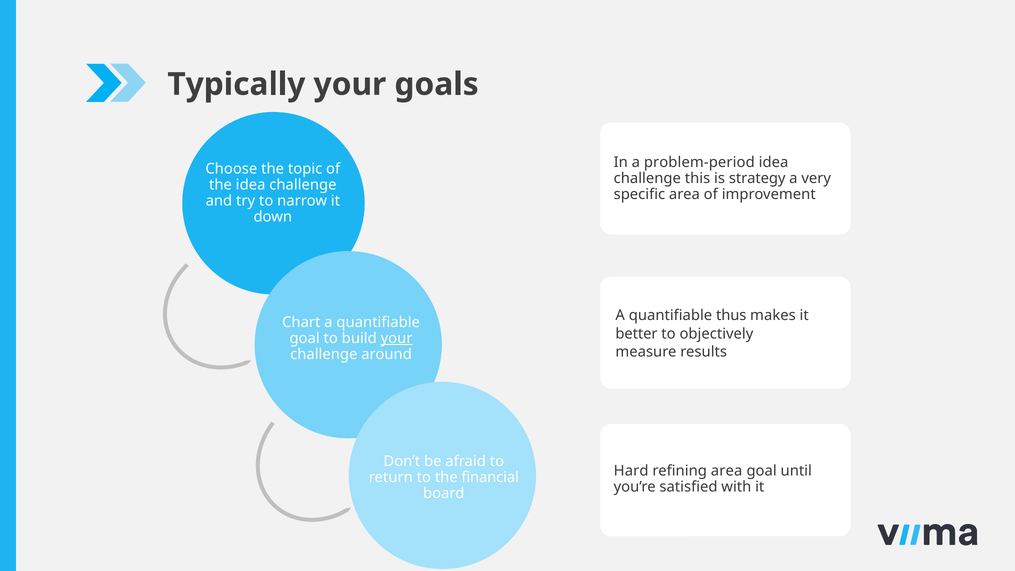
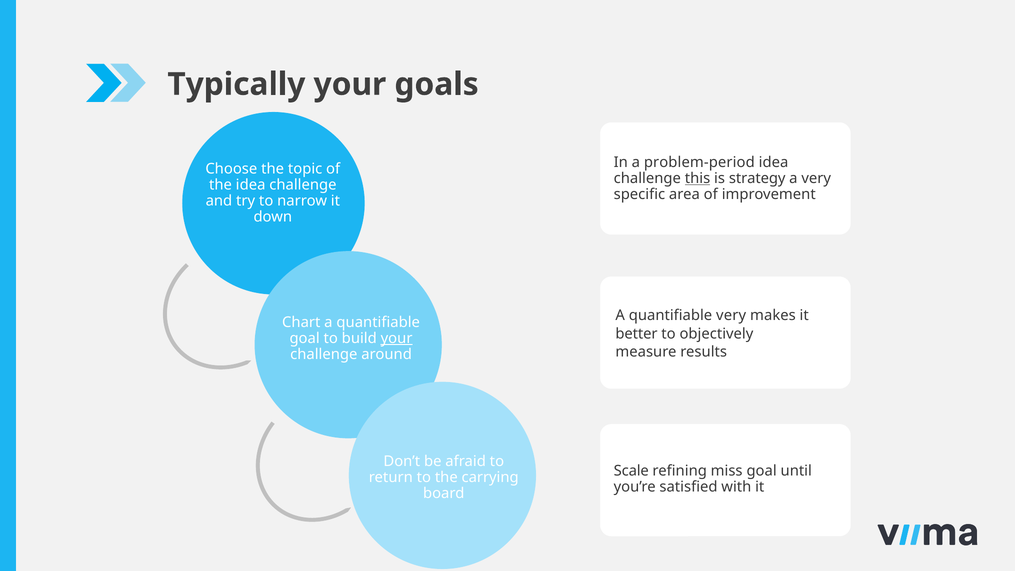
this underline: none -> present (698, 178)
quantifiable thus: thus -> very (731, 316)
Hard: Hard -> Scale (631, 471)
refining area: area -> miss (727, 471)
financial: financial -> carrying (490, 477)
